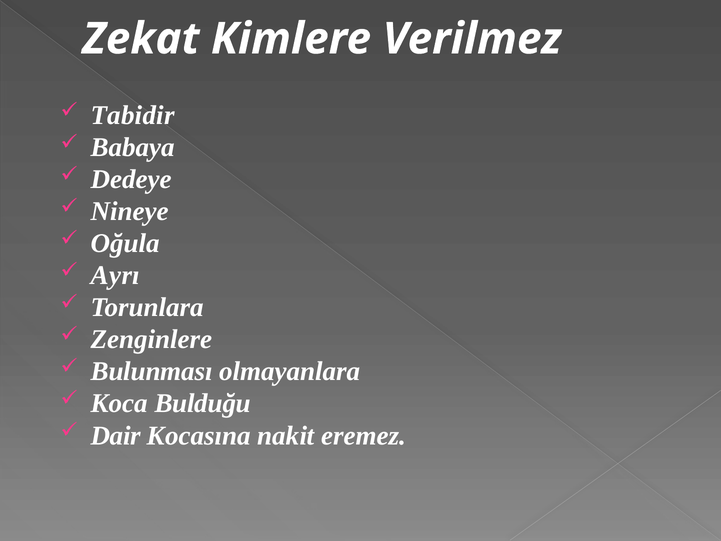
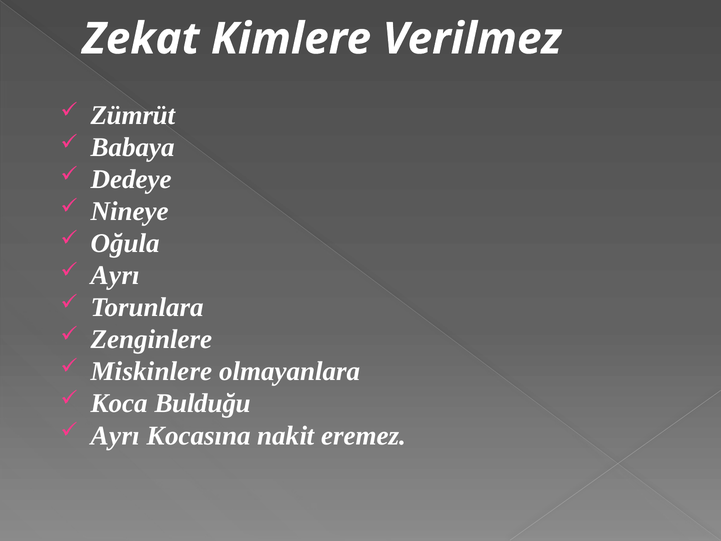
Tabidir: Tabidir -> Zümrüt (133, 115)
Bulunması: Bulunması -> Miskinlere (151, 371)
Dair: Dair -> Ayrı (115, 435)
